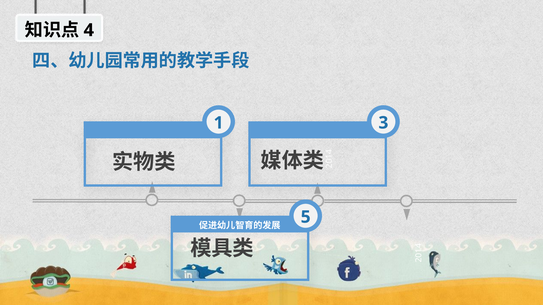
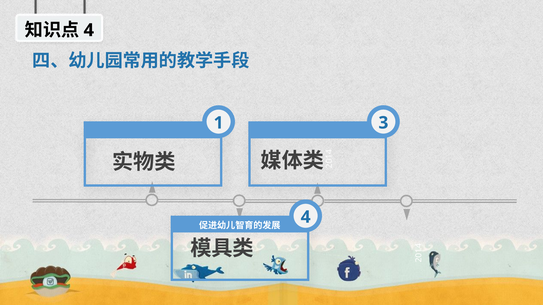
5: 5 -> 4 (306, 217)
